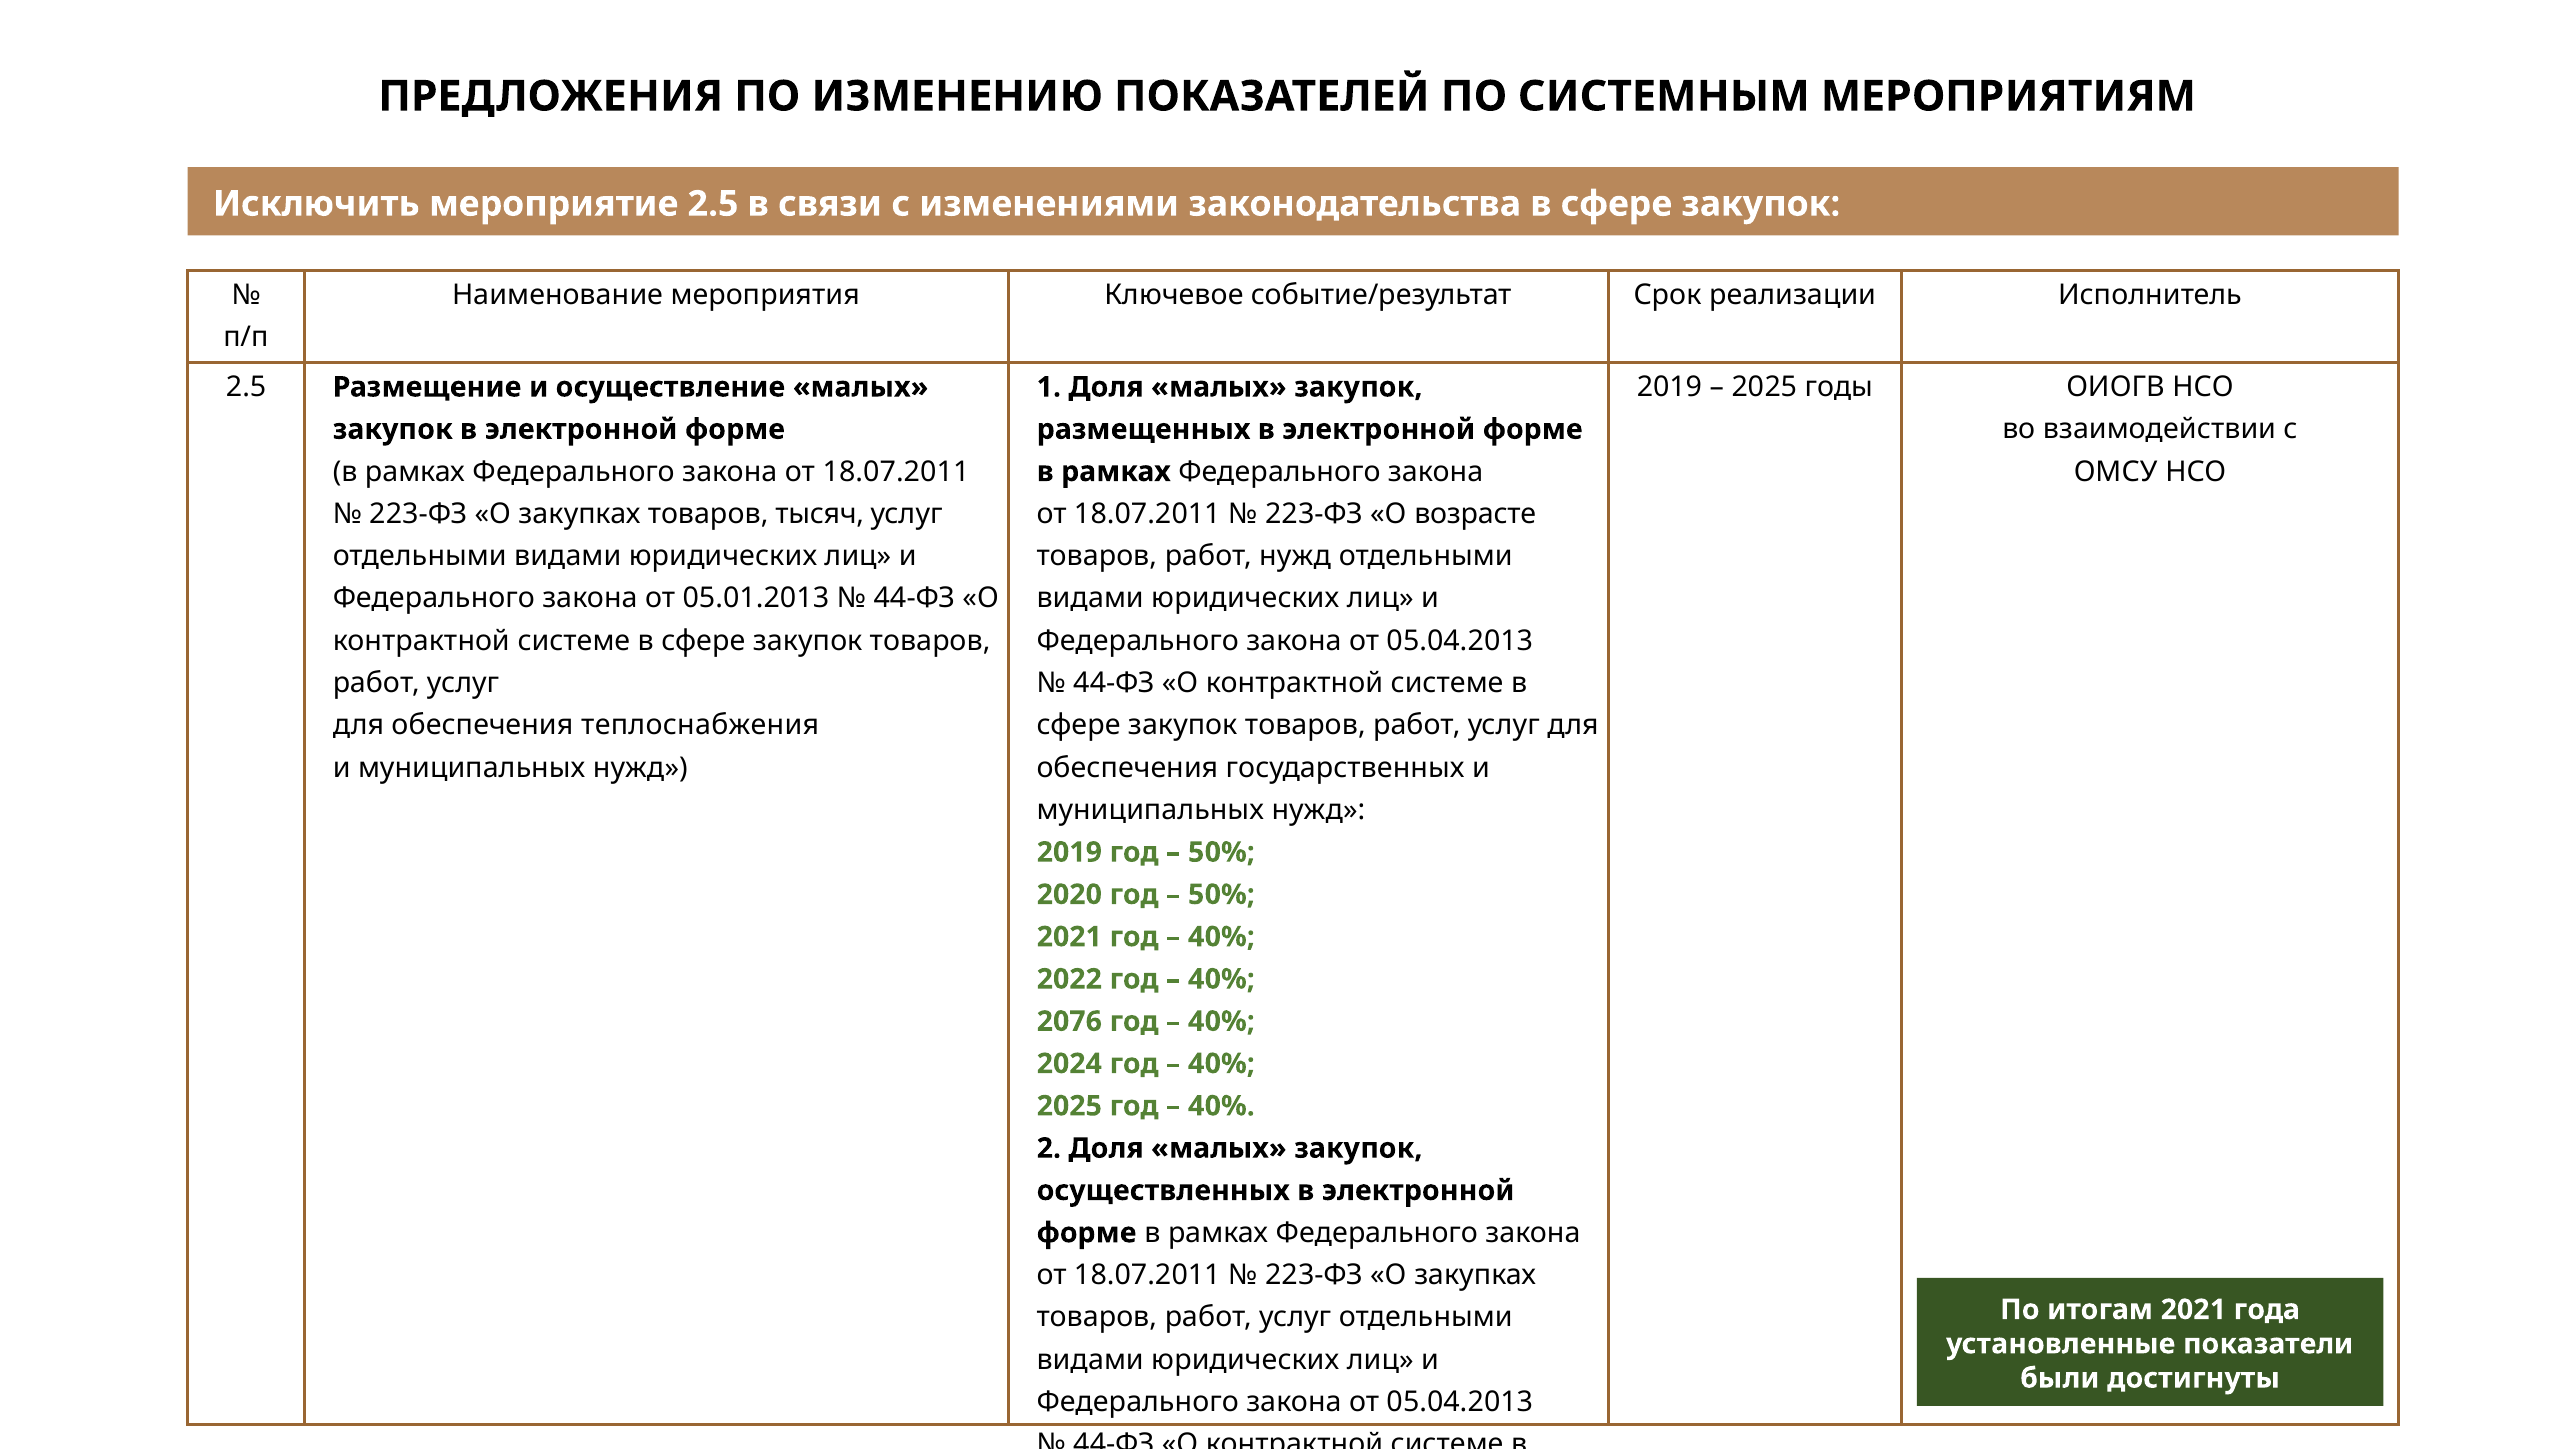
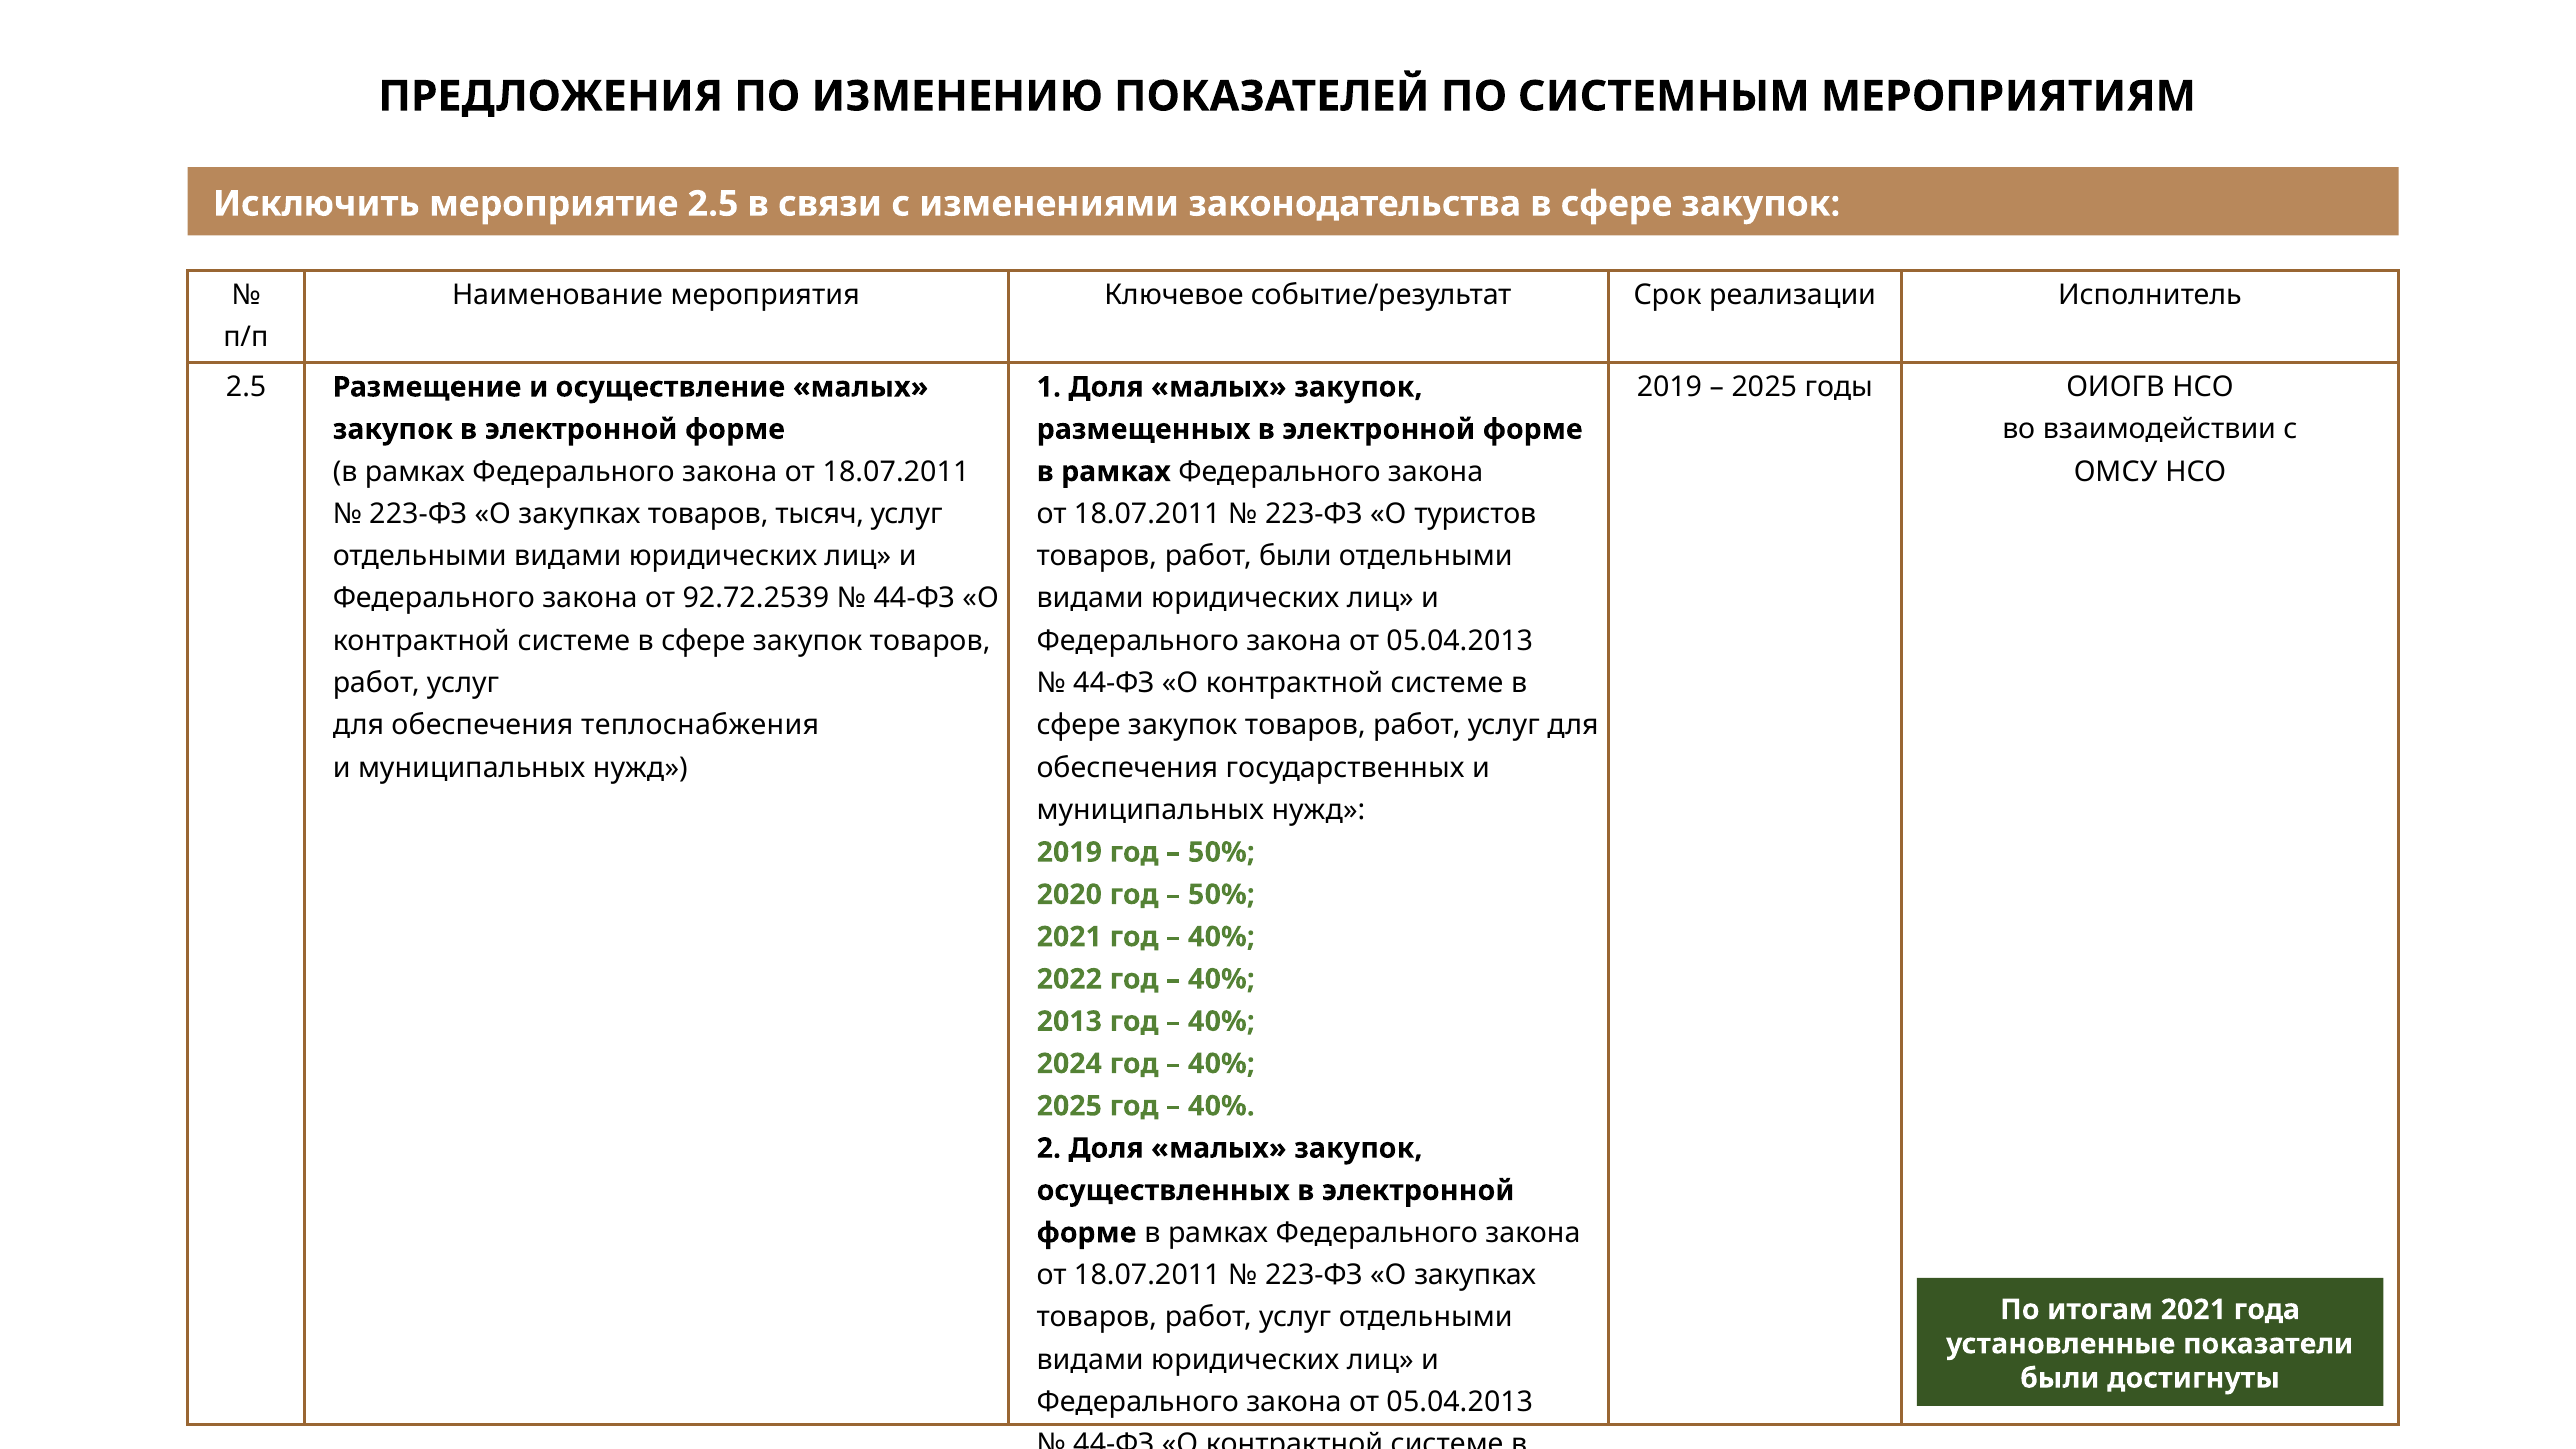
возрасте: возрасте -> туристов (1475, 514)
работ нужд: нужд -> были (1295, 556)
05.01.2013: 05.01.2013 -> 92.72.2539 (756, 599)
2076: 2076 -> 2013 (1069, 1021)
